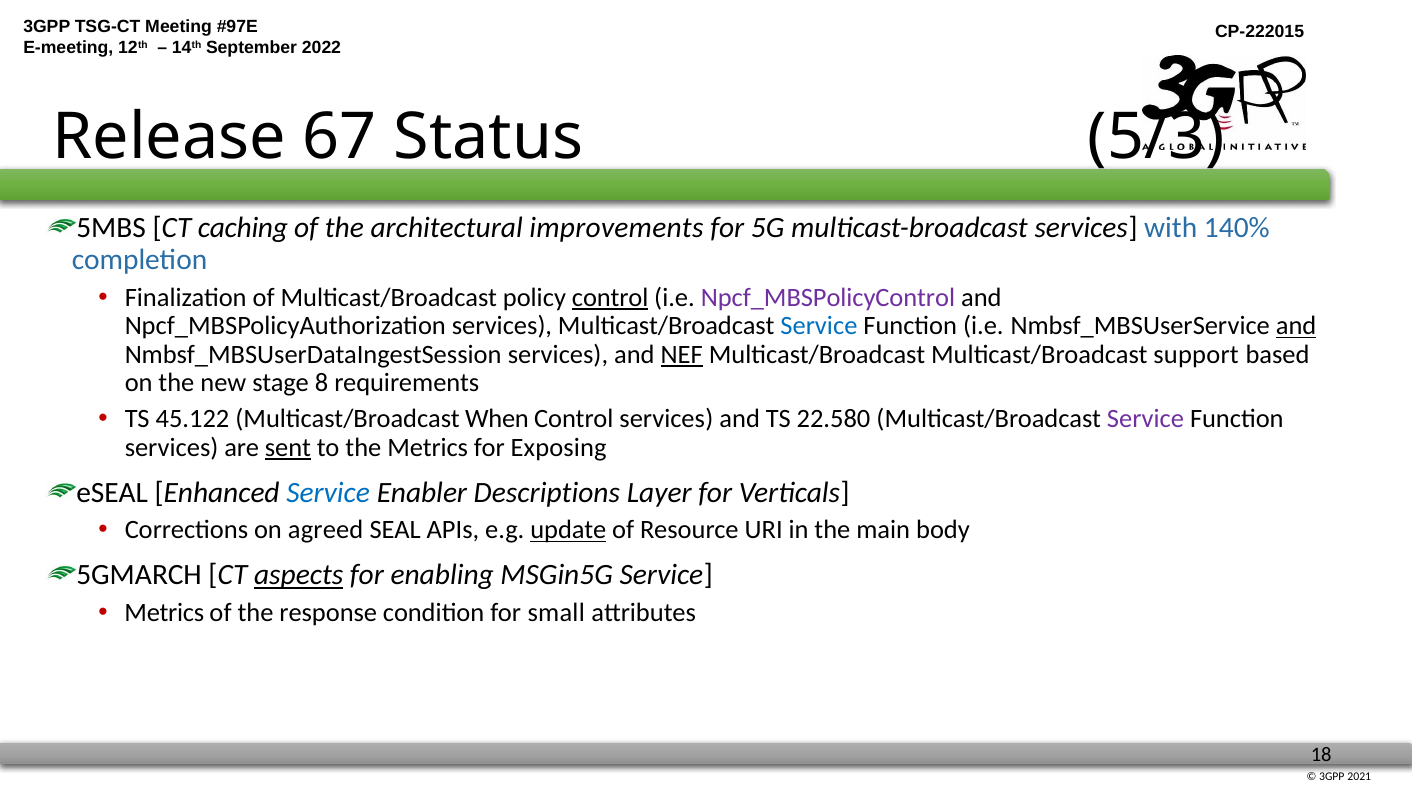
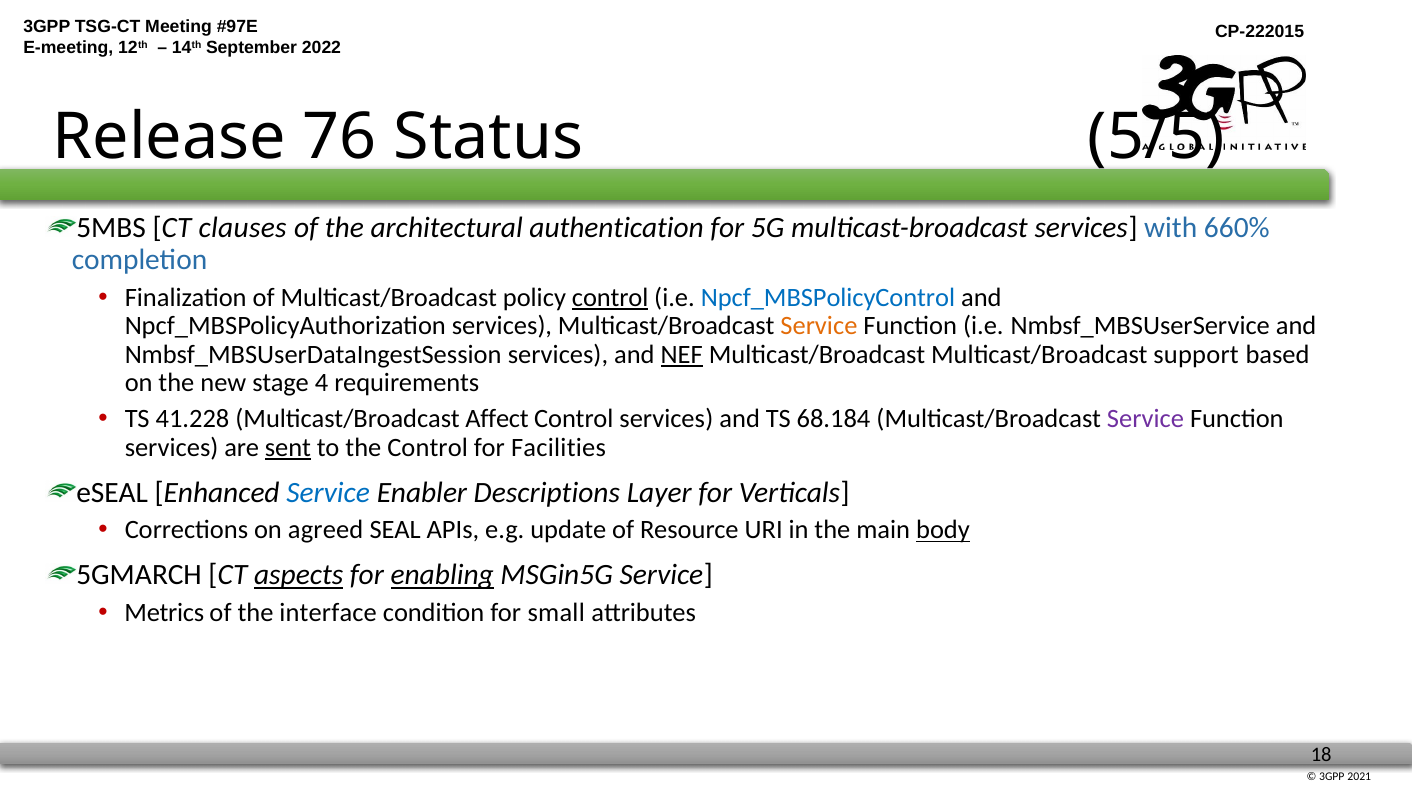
67: 67 -> 76 (340, 138)
5/3: 5/3 -> 5/5 (1156, 138)
caching: caching -> clauses (243, 228)
improvements: improvements -> authentication (617, 228)
140%: 140% -> 660% (1237, 228)
Npcf_MBSPolicyControl colour: purple -> blue (828, 297)
Service colour: blue -> orange (819, 326)
and underline: present -> none (1296, 326)
8: 8 -> 4 (322, 383)
45.122: 45.122 -> 41.228 (192, 419)
When: When -> Affect (497, 419)
22.580: 22.580 -> 68.184 (833, 419)
the Metrics: Metrics -> Control (428, 448)
Exposing: Exposing -> Facilities (559, 448)
update underline: present -> none (568, 530)
body underline: none -> present (943, 530)
enabling underline: none -> present (442, 575)
response: response -> interface (328, 613)
